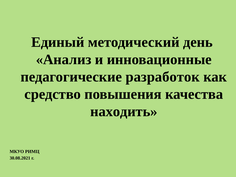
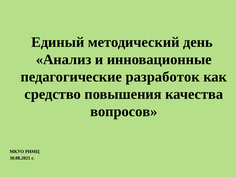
находить: находить -> вопросов (124, 111)
